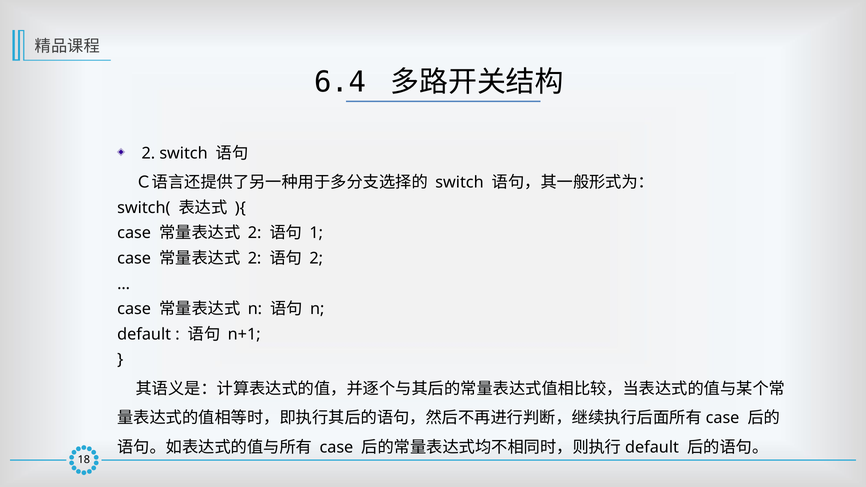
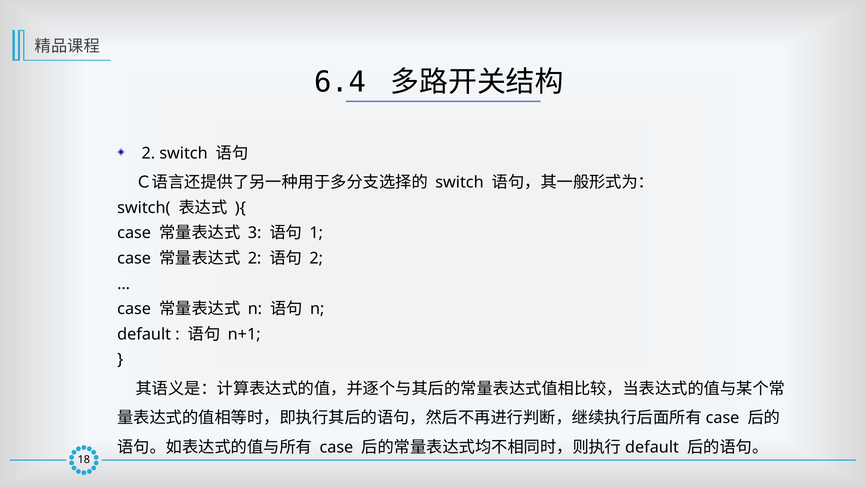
2: 2 -> 3 (255, 233)
